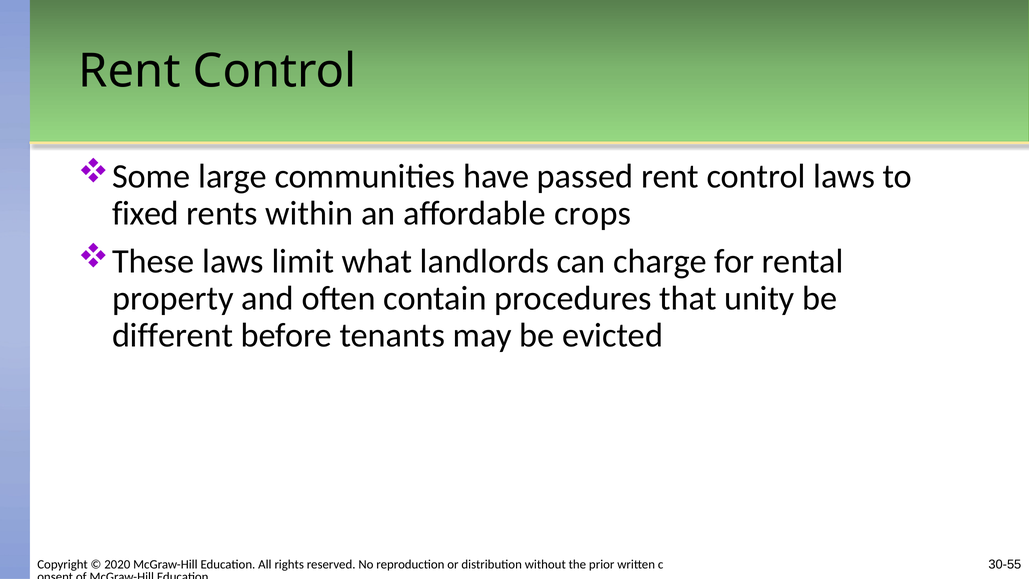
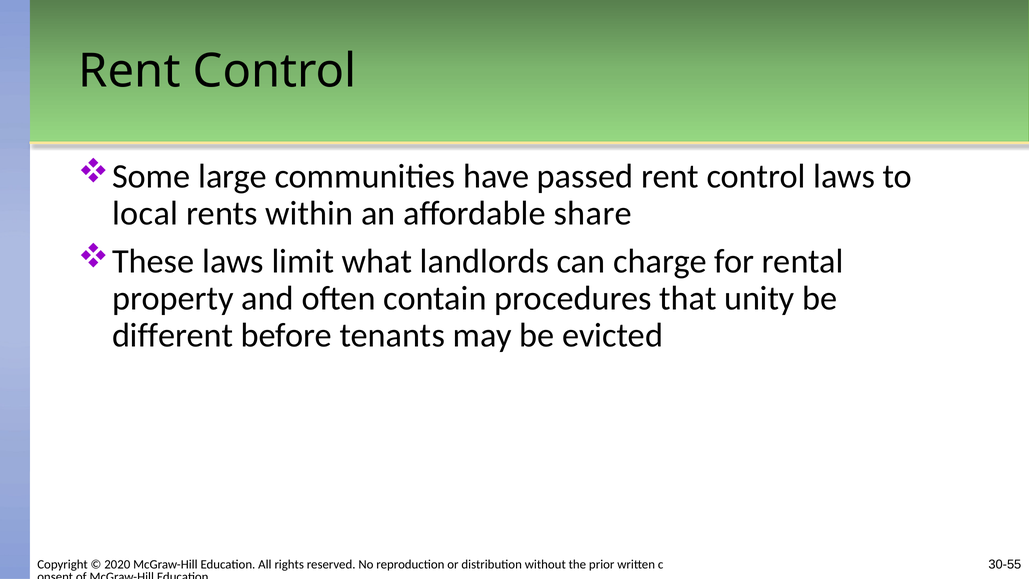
fixed: fixed -> local (145, 213)
crops: crops -> share (593, 213)
